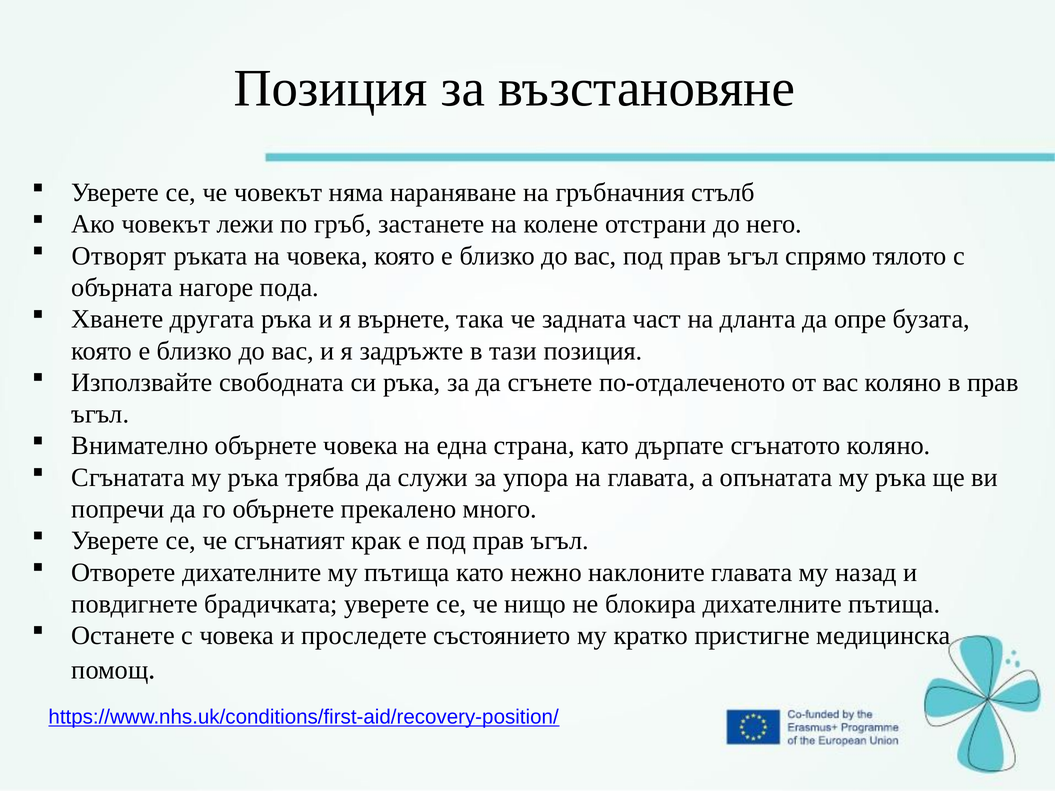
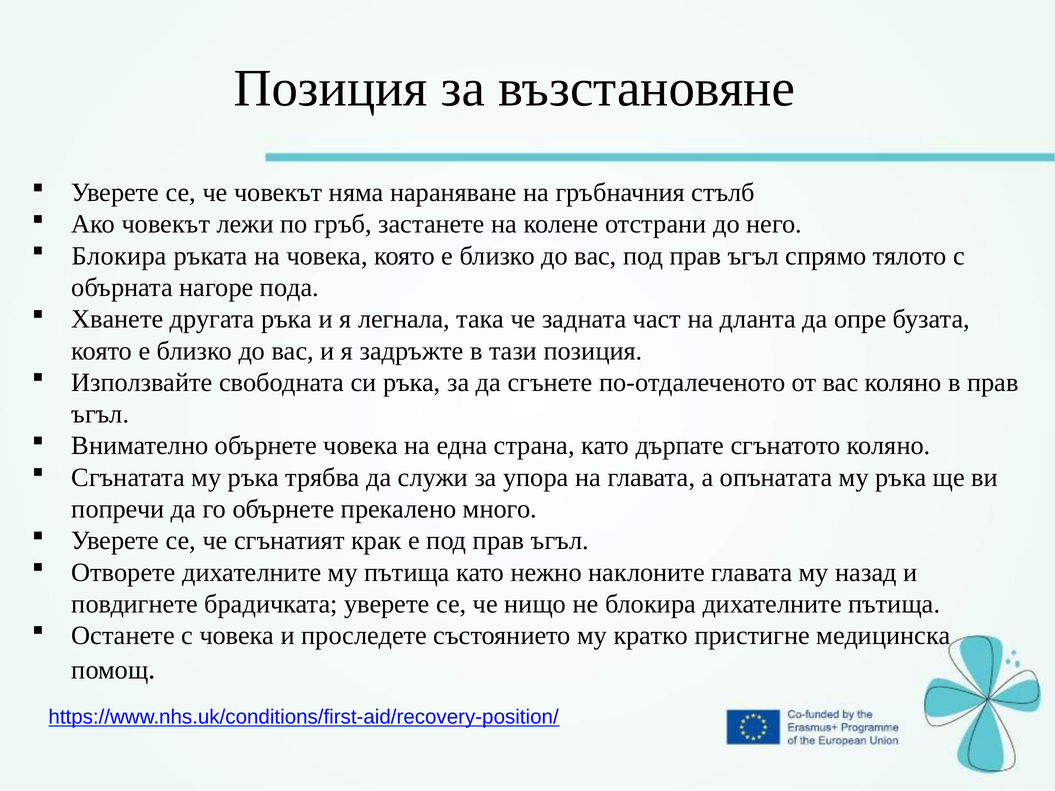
Отворят: Отворят -> Блокира (119, 256)
върнете: върнете -> легнала (404, 319)
